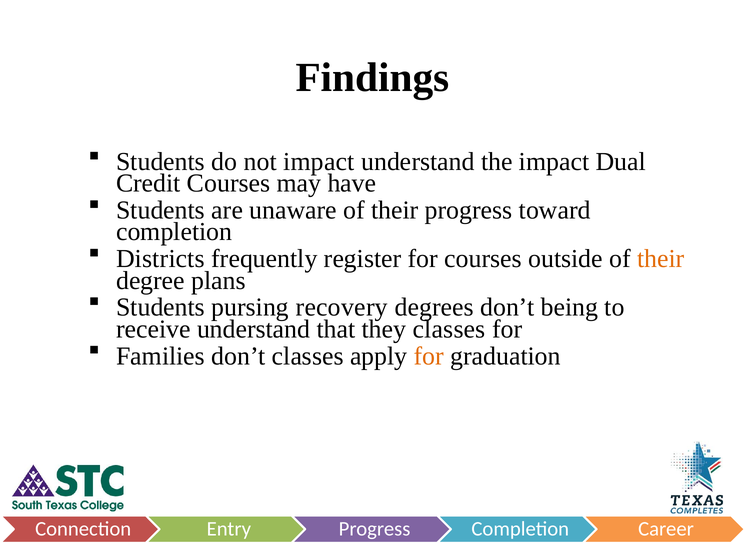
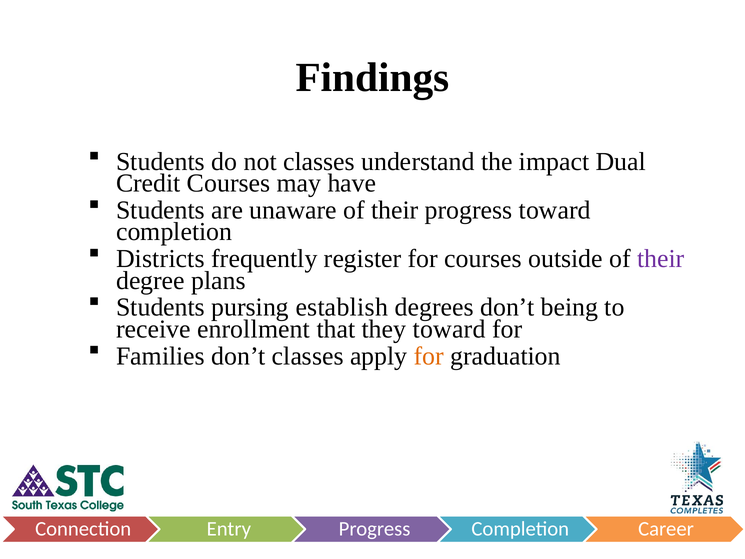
not impact: impact -> classes (319, 162)
their colour: orange -> purple (661, 259)
recovery: recovery -> establish (342, 307)
receive understand: understand -> enrollment (254, 329)
they classes: classes -> toward (449, 329)
